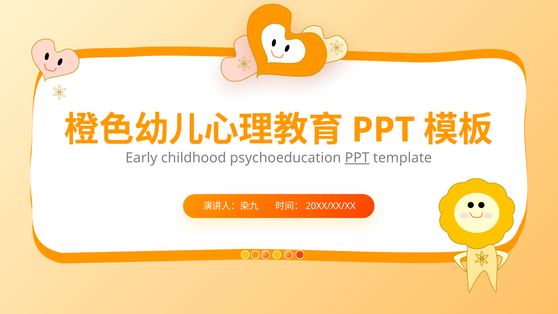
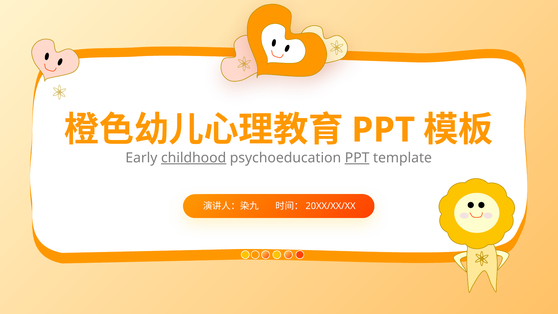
childhood underline: none -> present (194, 158)
